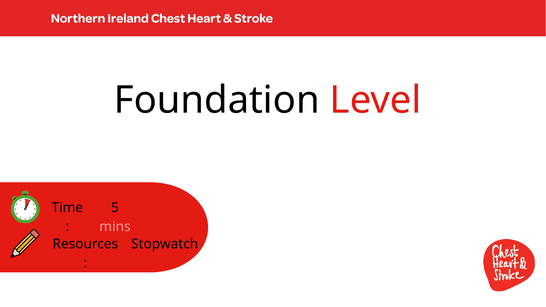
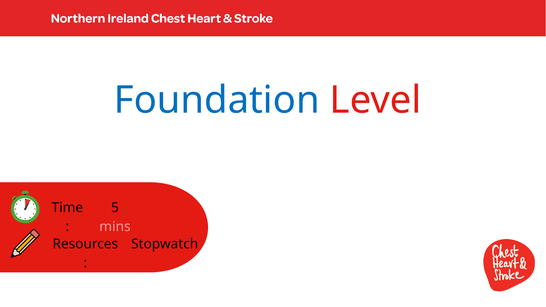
Foundation colour: black -> blue (217, 100)
